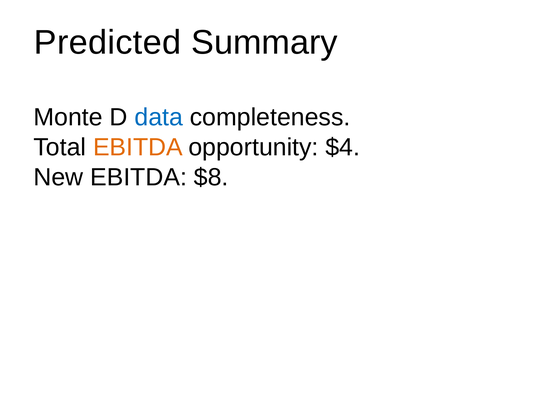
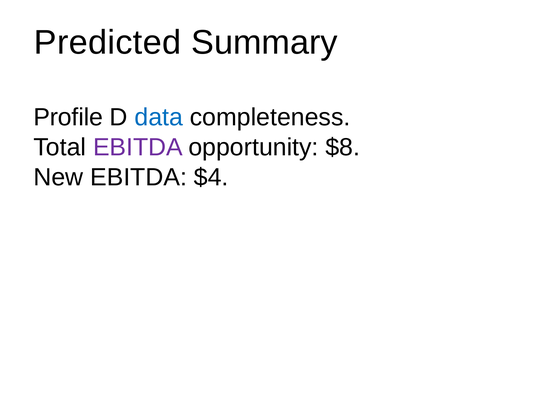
Monte: Monte -> Profile (68, 117)
EBITDA colour: orange -> purple (138, 147)
$4: $4 -> $8 (343, 147)
$8: $8 -> $4 (211, 177)
